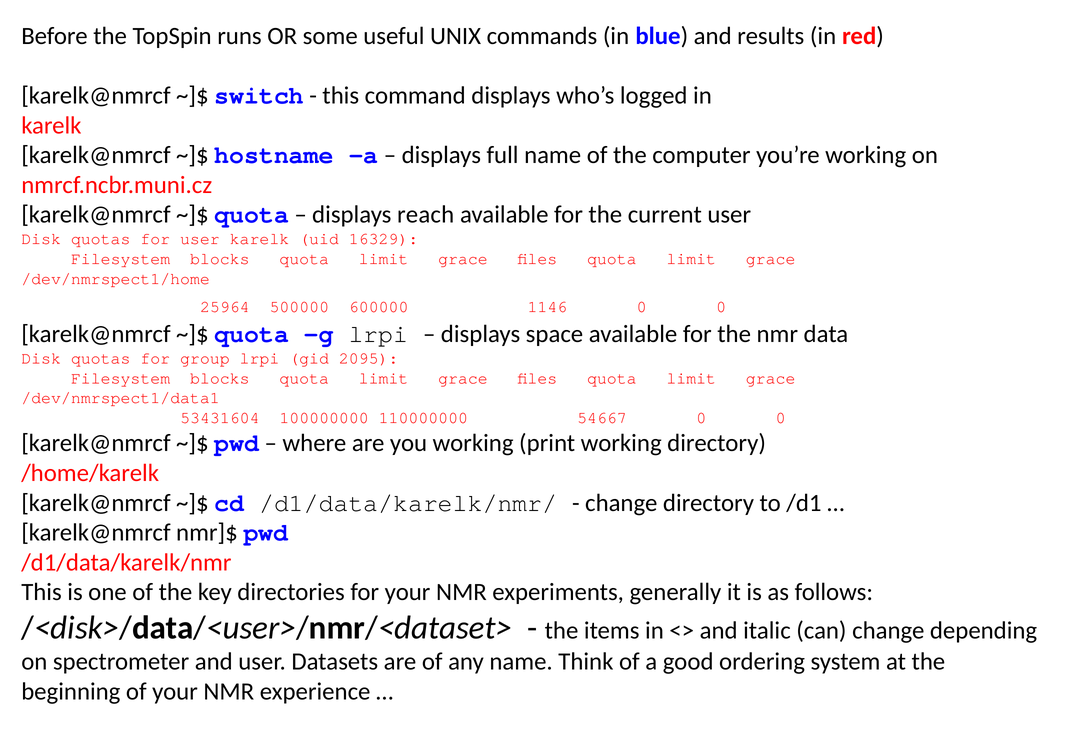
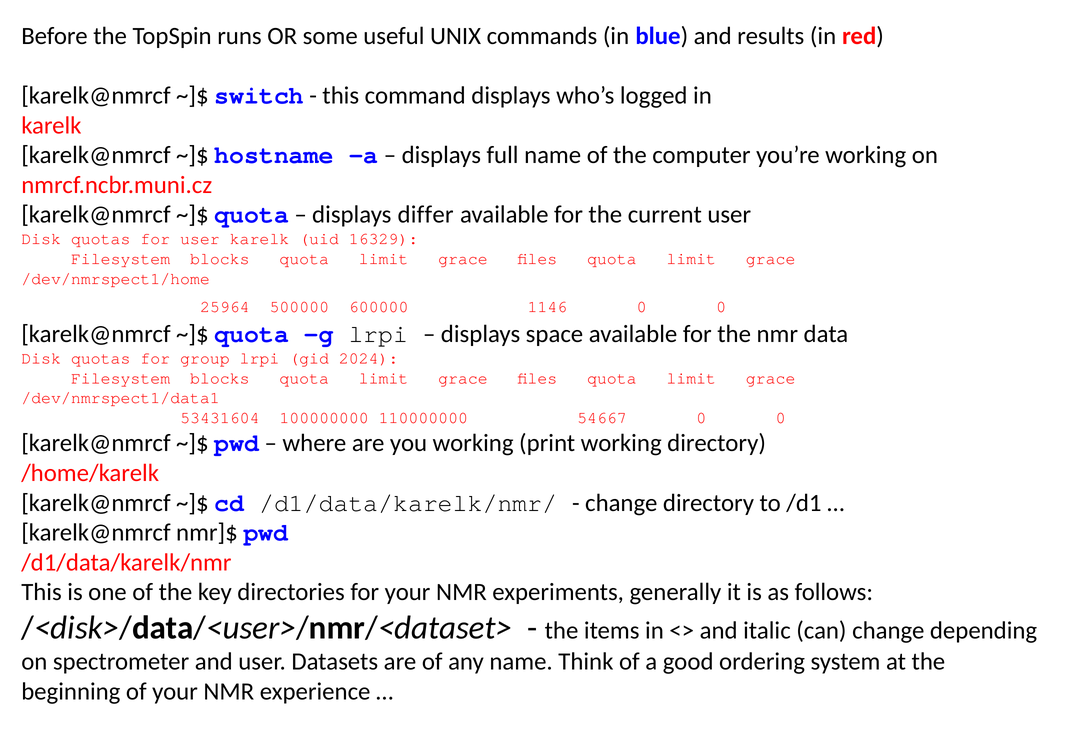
reach: reach -> differ (426, 215)
2095: 2095 -> 2024 (369, 358)
